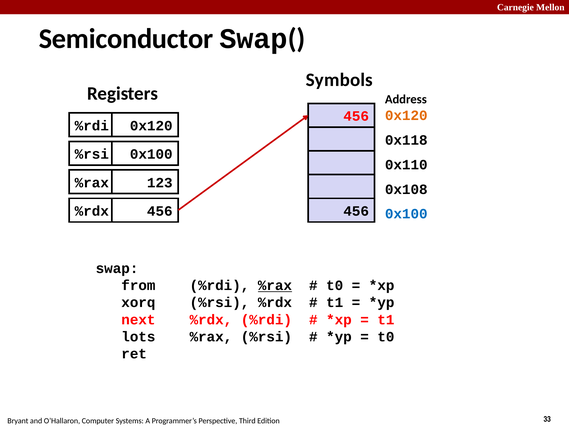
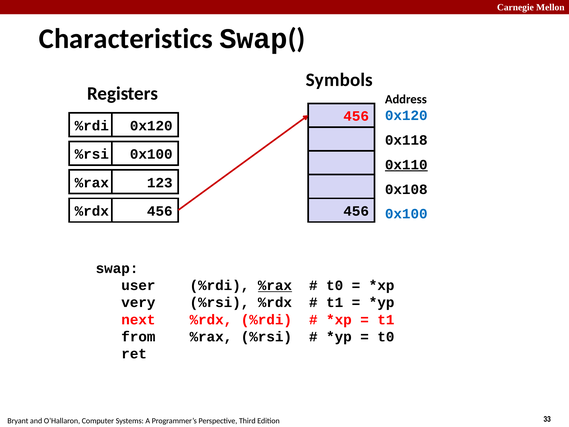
Semiconductor: Semiconductor -> Characteristics (126, 39)
0x120 colour: orange -> blue (406, 115)
0x110 underline: none -> present (406, 165)
from: from -> user (138, 285)
xorq: xorq -> very (138, 302)
lots: lots -> from (138, 337)
